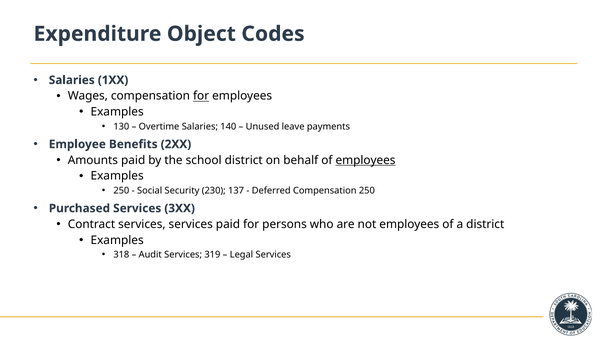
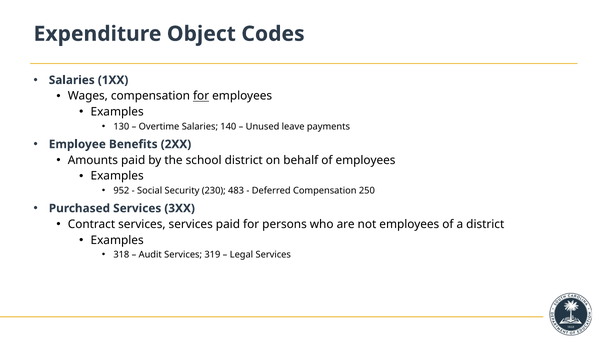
employees underline: present -> none (366, 160)
250: 250 -> 952 (121, 191)
137: 137 -> 483 (236, 191)
